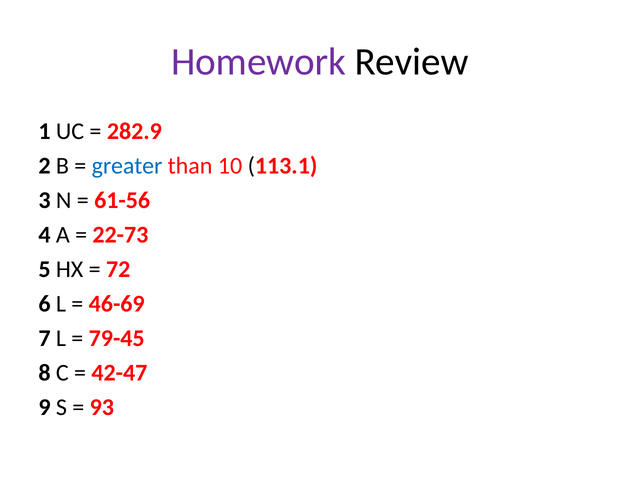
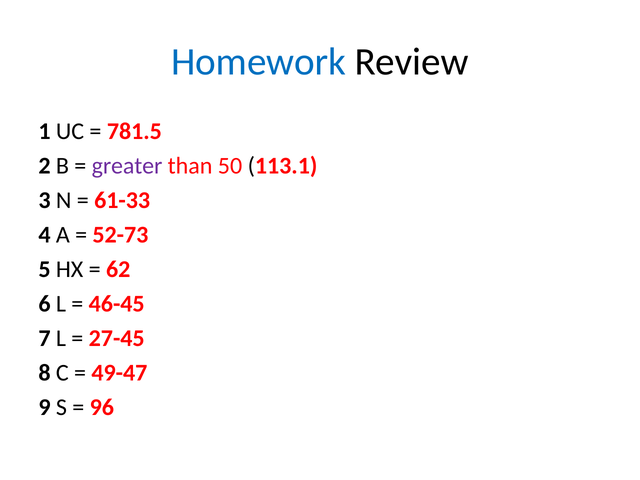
Homework colour: purple -> blue (259, 62)
282.9: 282.9 -> 781.5 (134, 131)
greater colour: blue -> purple (127, 166)
10: 10 -> 50 (230, 166)
61-56: 61-56 -> 61-33 (122, 200)
22-73: 22-73 -> 52-73 (120, 235)
72: 72 -> 62 (118, 269)
46-69: 46-69 -> 46-45 (117, 304)
79-45: 79-45 -> 27-45 (117, 338)
42-47: 42-47 -> 49-47 (119, 373)
93: 93 -> 96 (102, 407)
